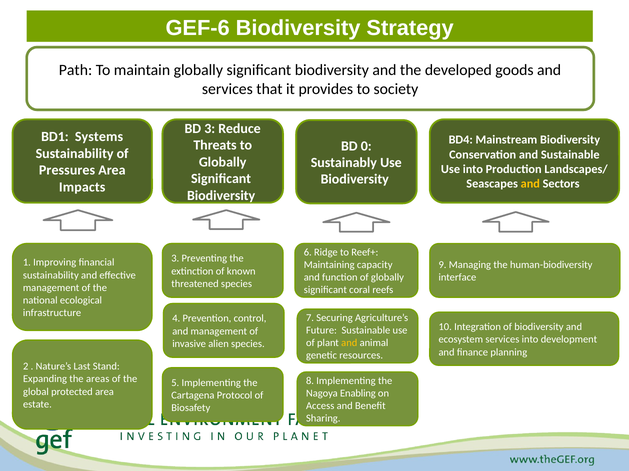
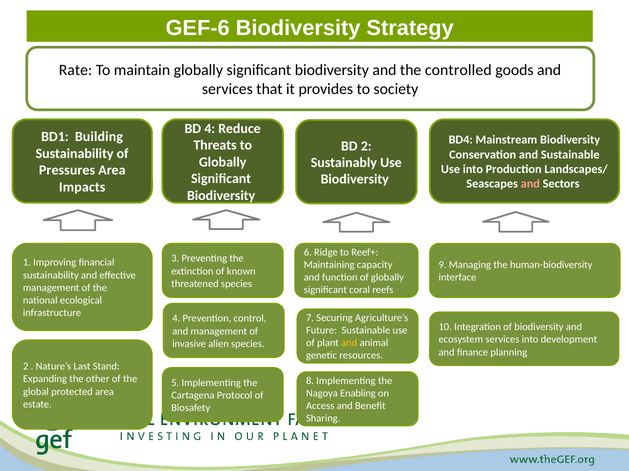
Path: Path -> Rate (76, 70)
developed: developed -> controlled (458, 70)
BD 3: 3 -> 4 (210, 129)
Systems: Systems -> Building (99, 137)
BD 0: 0 -> 2 (366, 146)
and colour: yellow -> pink (530, 184)
areas: areas -> other (98, 380)
